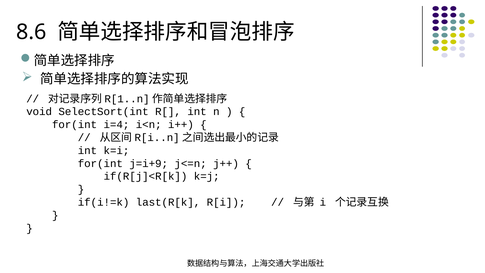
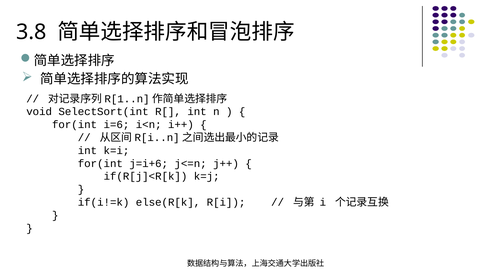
8.6: 8.6 -> 3.8 (31, 32)
i=4: i=4 -> i=6 (116, 125)
j=i+9: j=i+9 -> j=i+6 (149, 163)
last(R[k: last(R[k -> else(R[k (168, 202)
